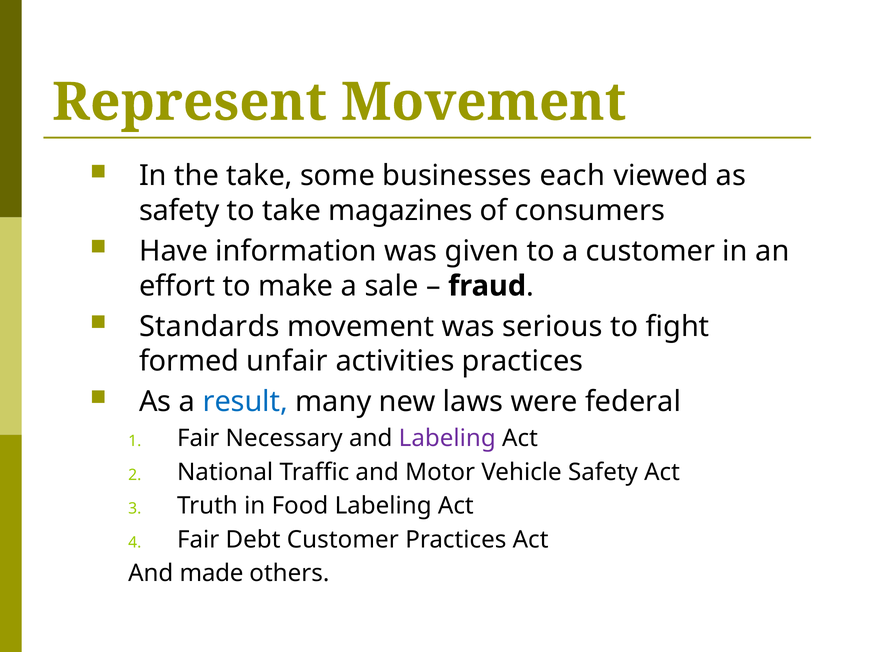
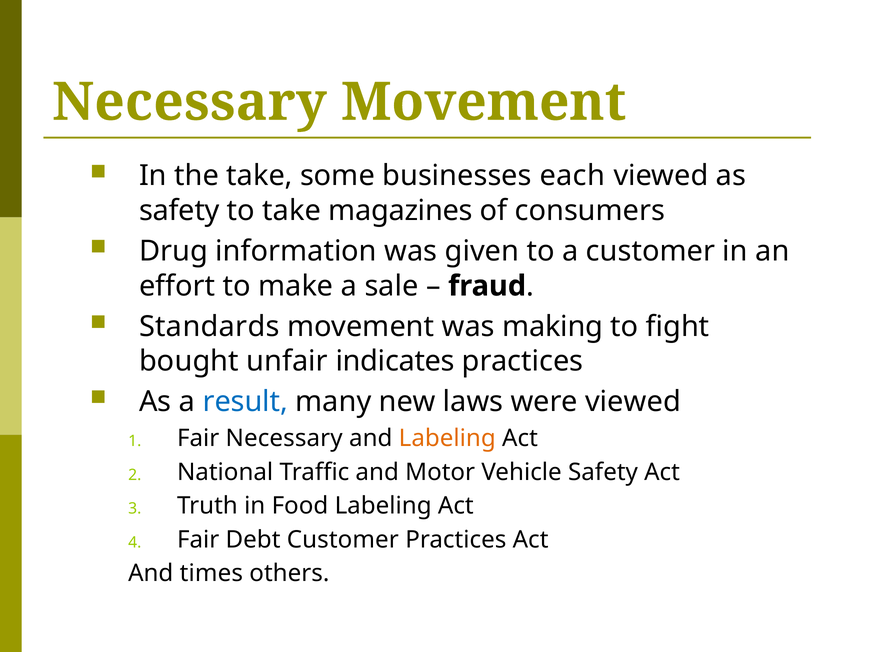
Represent: Represent -> Necessary (189, 102)
Have: Have -> Drug (173, 251)
serious: serious -> making (553, 326)
formed: formed -> bought (189, 361)
activities: activities -> indicates (395, 361)
were federal: federal -> viewed (633, 402)
Labeling colour: purple -> orange (447, 438)
made: made -> times (211, 573)
